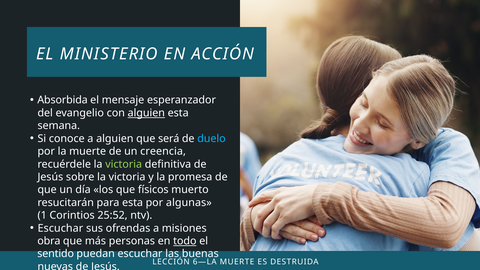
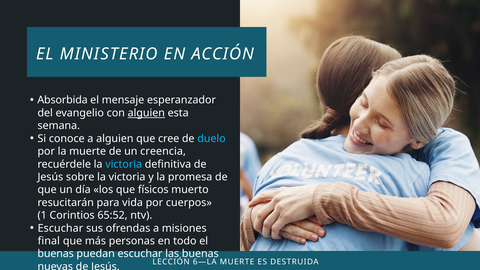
será: será -> cree (169, 139)
victoria colour: light green -> light blue (124, 164)
para esta: esta -> vida (133, 203)
algunas: algunas -> cuerpos (189, 203)
25:52: 25:52 -> 65:52 (113, 215)
obra: obra -> final (49, 241)
todo underline: present -> none (185, 241)
sentido: sentido -> buenas (56, 254)
